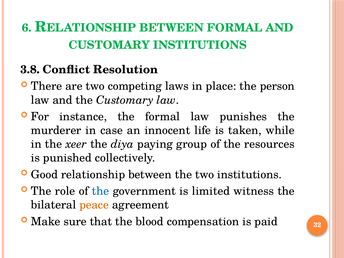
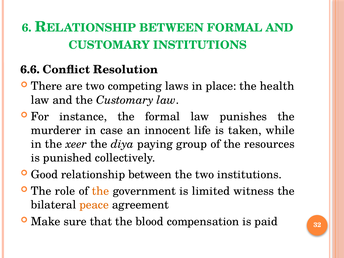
3.8: 3.8 -> 6.6 (30, 70)
person: person -> health (277, 86)
the colour: blue -> orange (101, 191)
